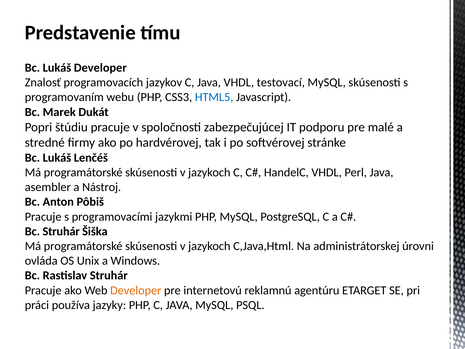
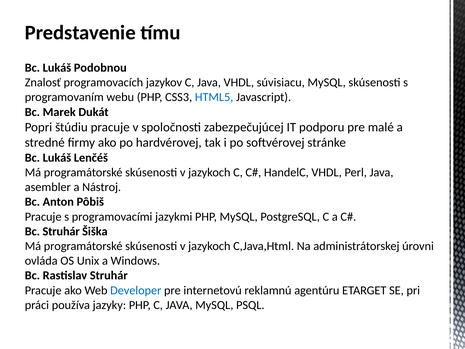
Lukáš Developer: Developer -> Podobnou (100, 68)
testovací: testovací -> súvisiacu (281, 82)
Developer colour: orange -> blue (136, 290)
